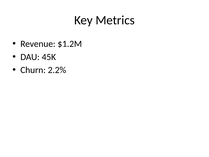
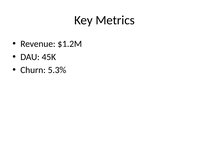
2.2%: 2.2% -> 5.3% (57, 70)
